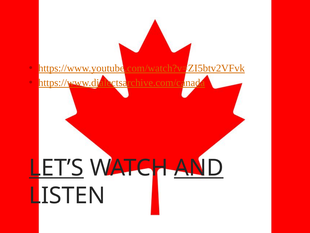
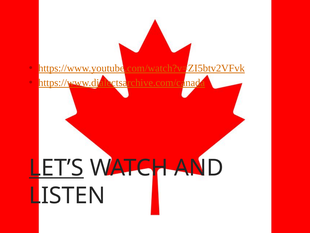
AND underline: present -> none (199, 167)
